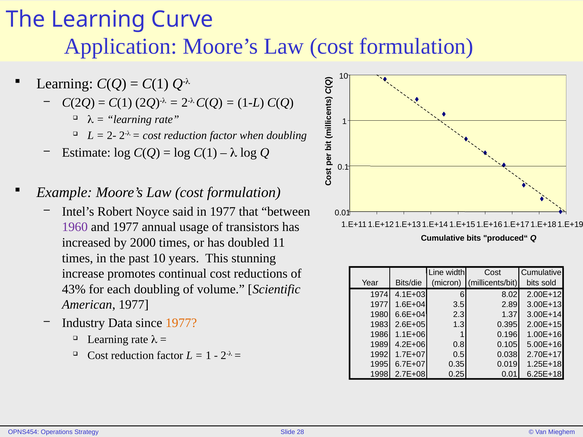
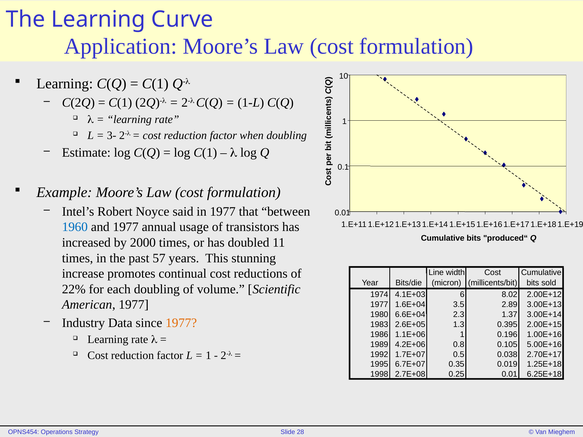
2-: 2- -> 3- (112, 135)
1960 colour: purple -> blue (75, 227)
past 10: 10 -> 57 (159, 258)
43%: 43% -> 22% (74, 289)
